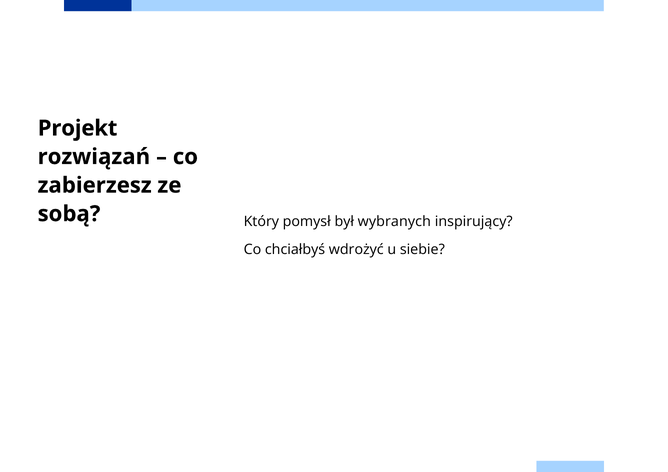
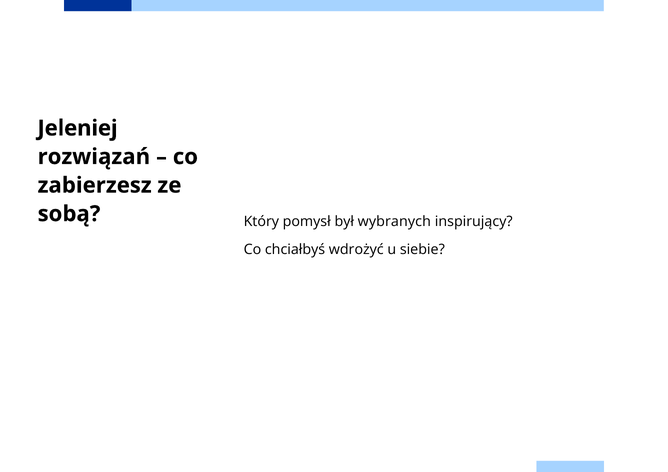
Projekt: Projekt -> Jeleniej (78, 128)
